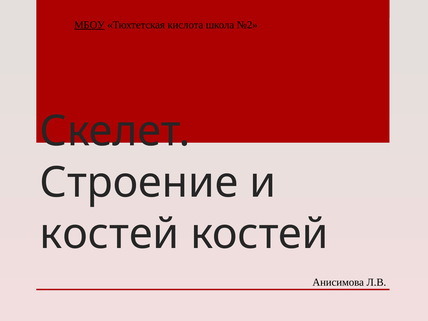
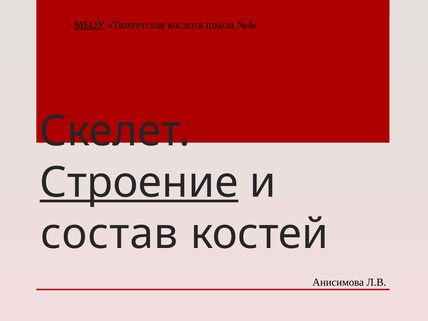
№2: №2 -> №4 (247, 25)
Строение underline: none -> present (139, 183)
костей: костей -> состав (109, 234)
